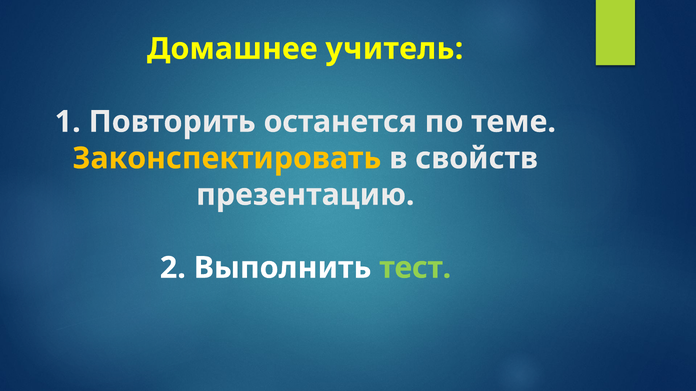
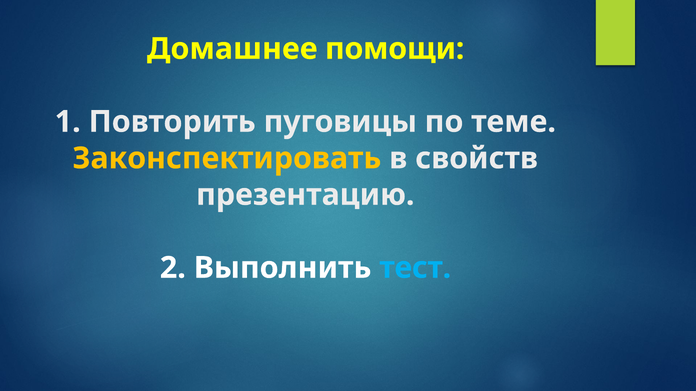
учитель: учитель -> помощи (395, 49)
останется: останется -> пуговицы (340, 122)
тест colour: light green -> light blue (415, 268)
